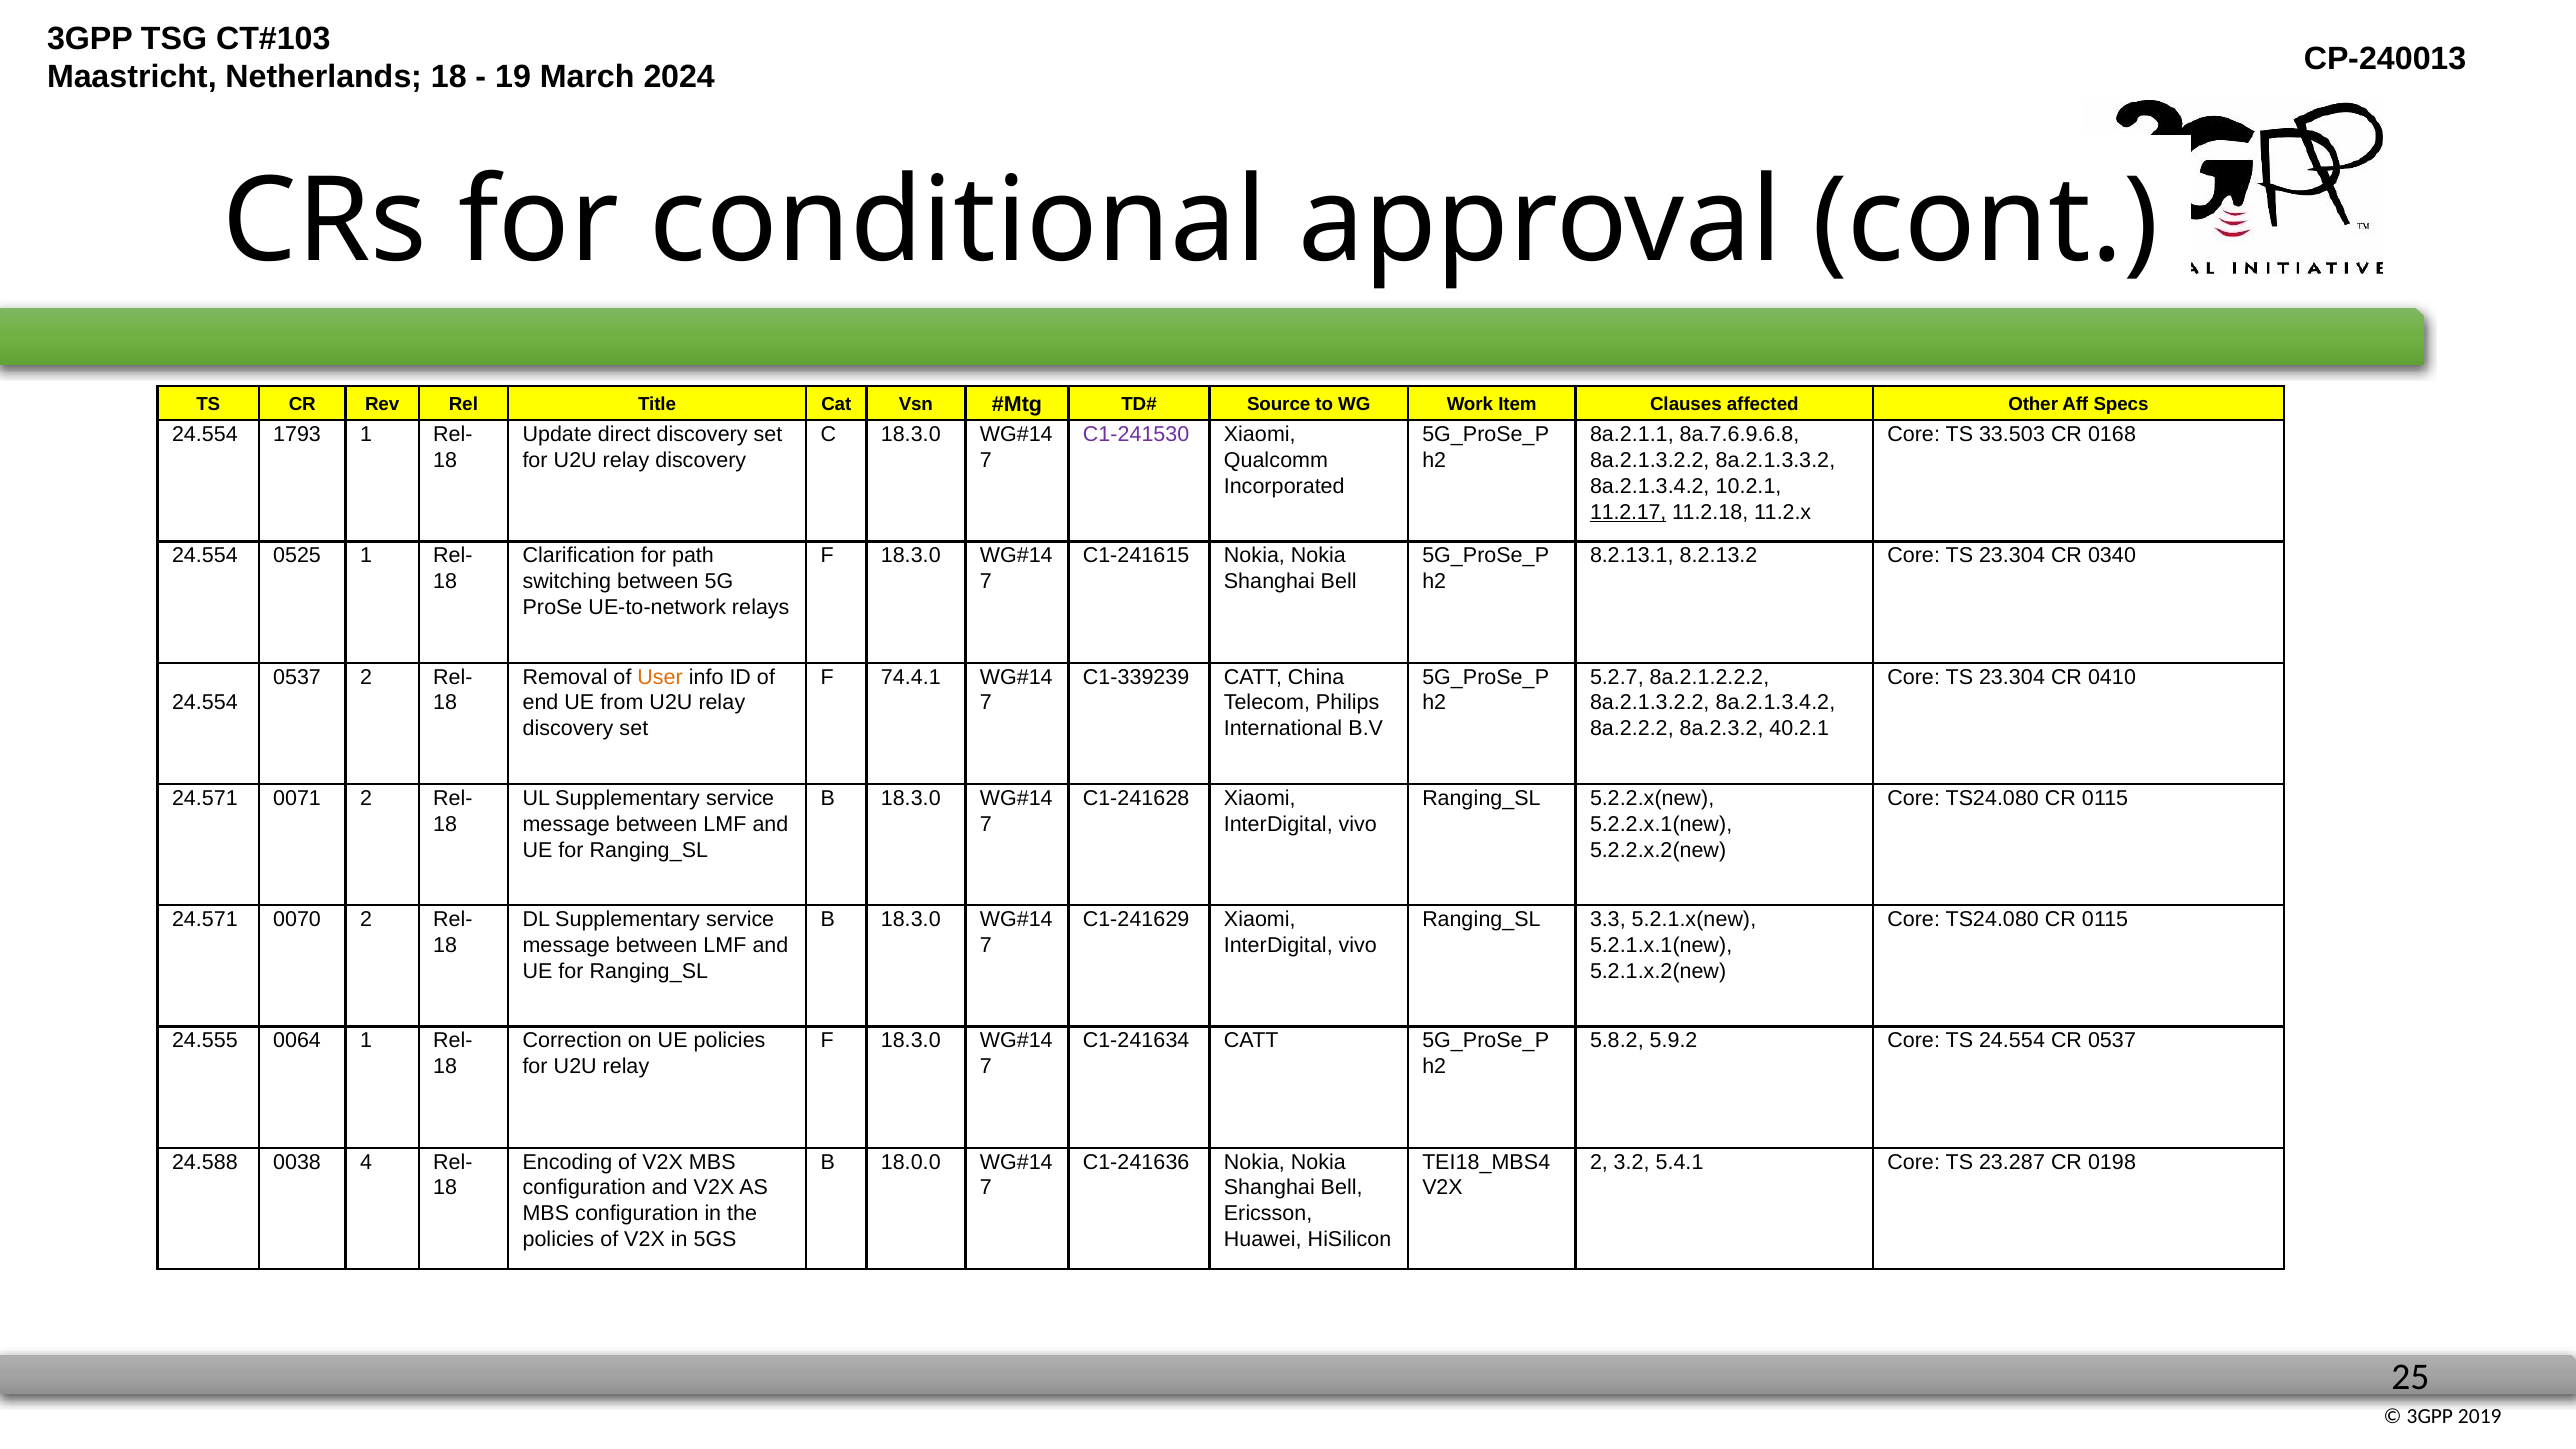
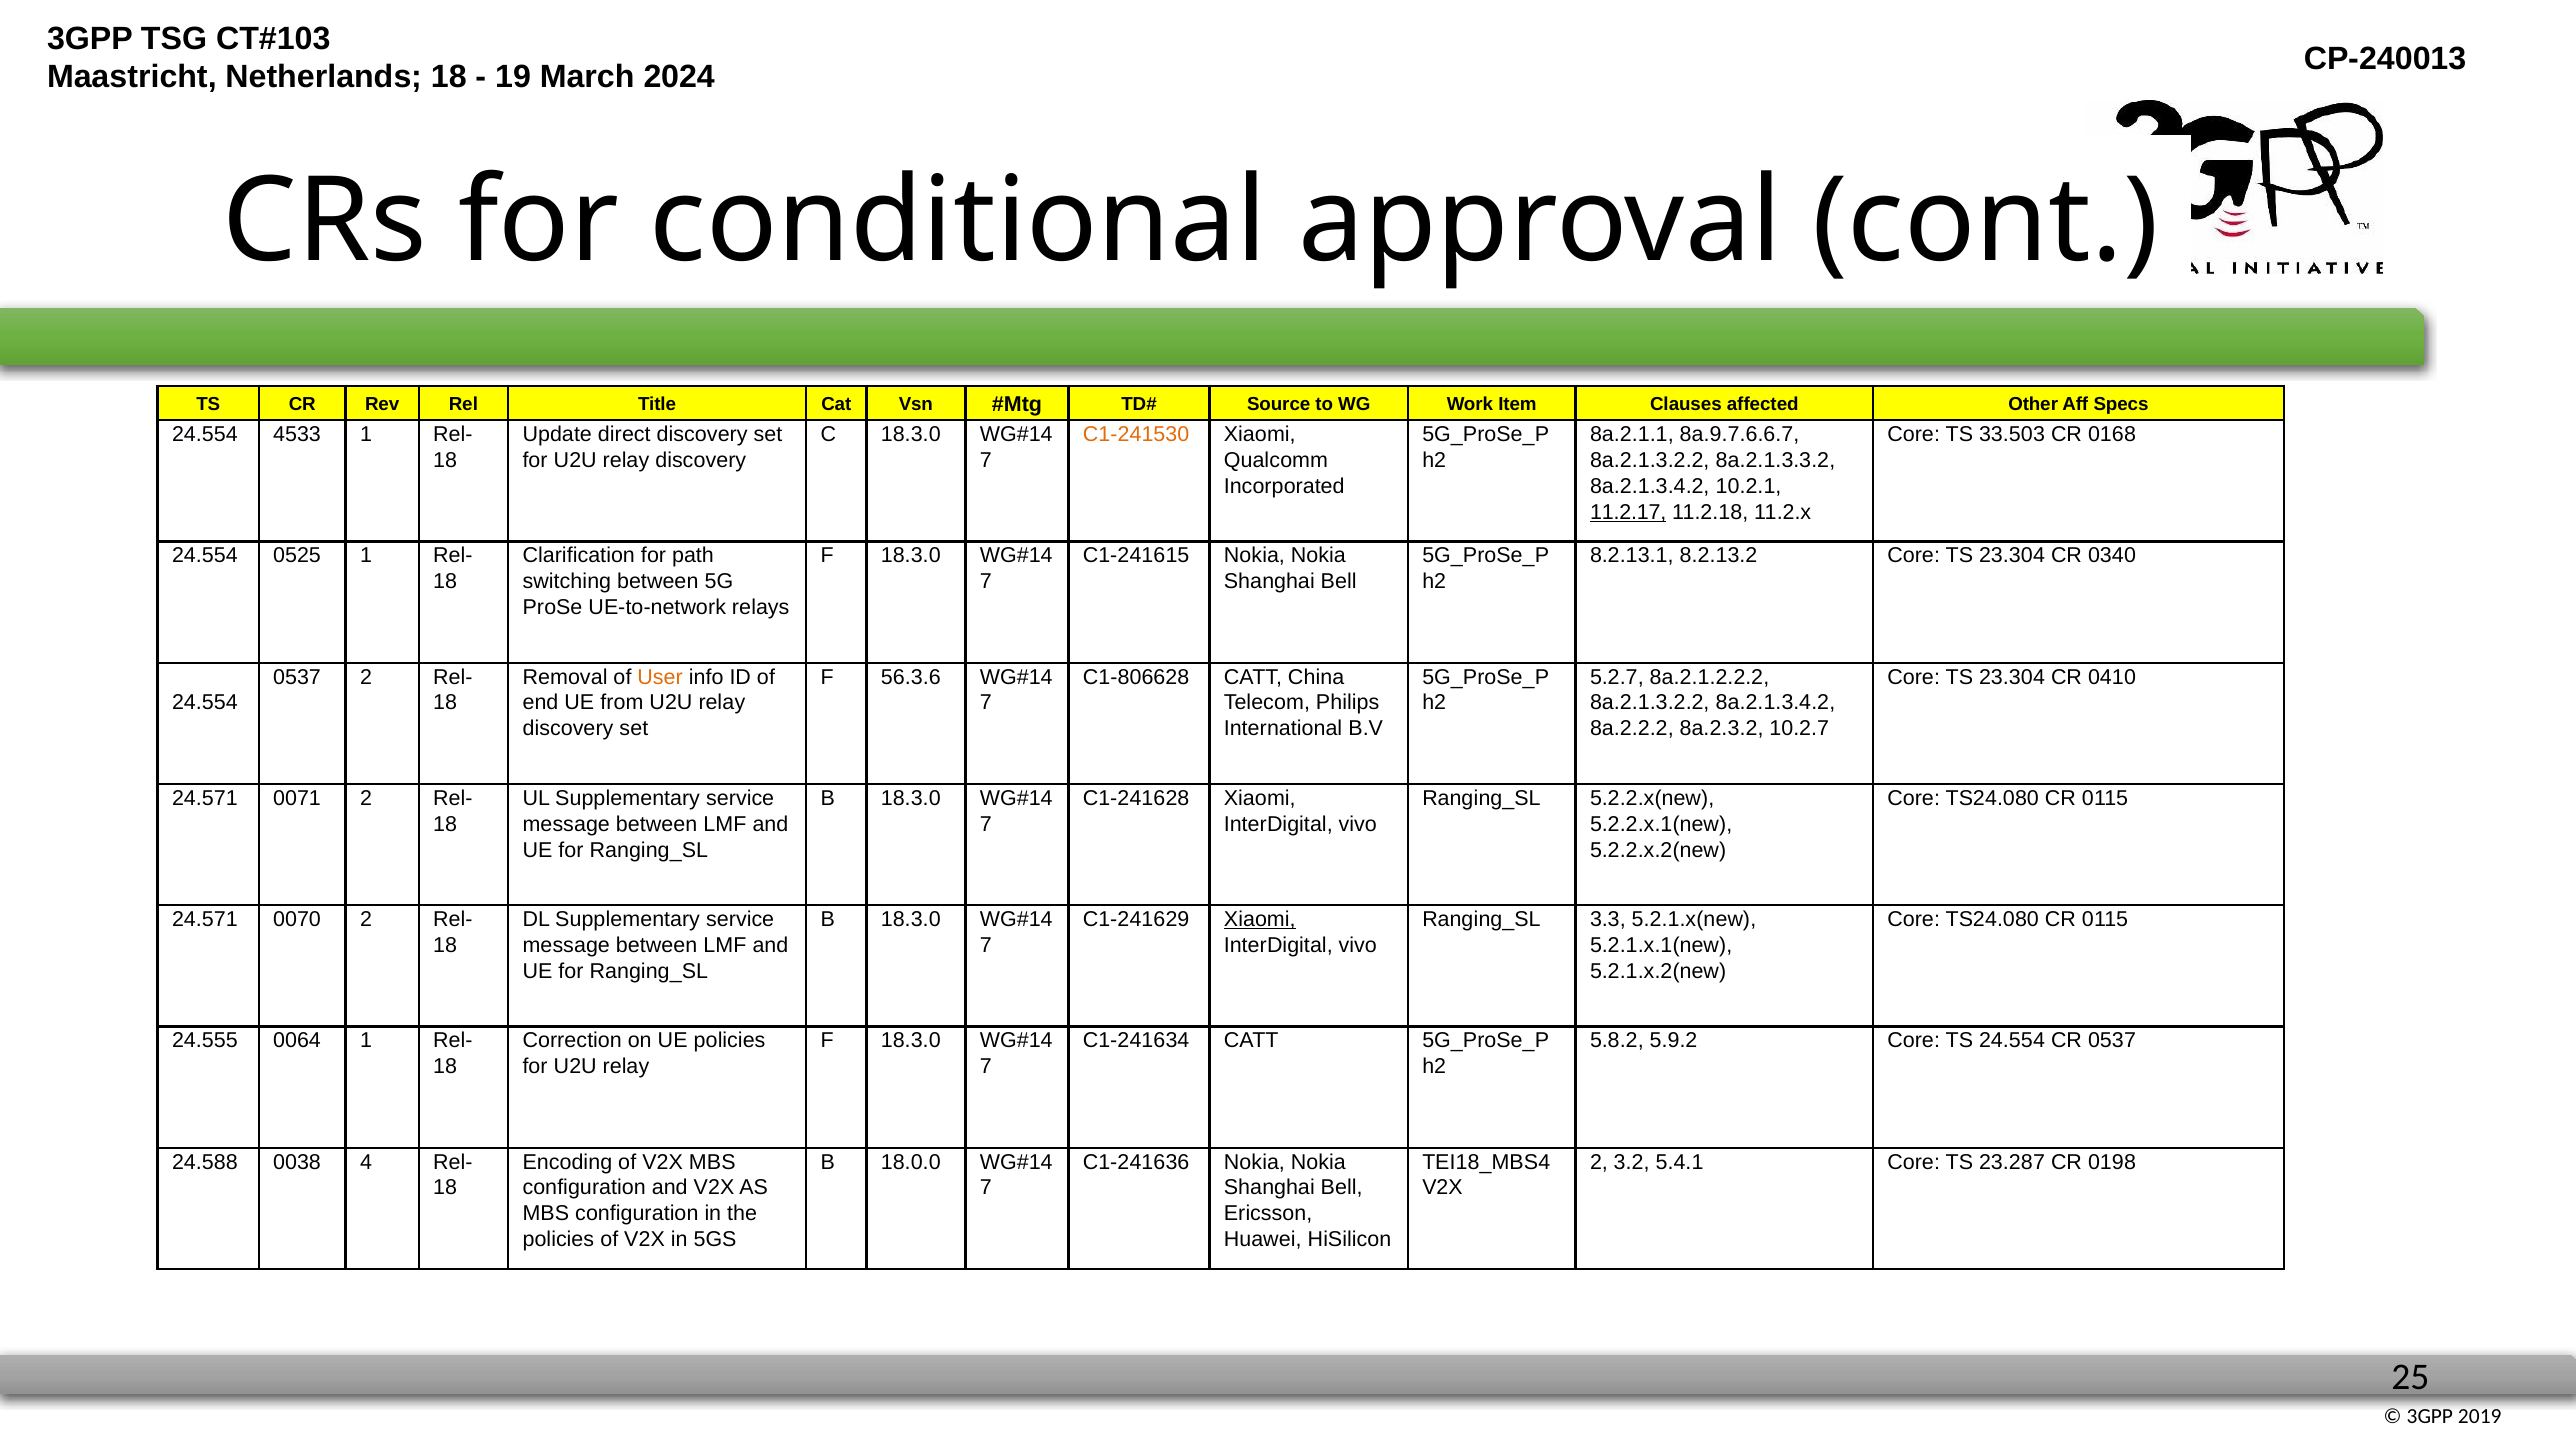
1793: 1793 -> 4533 (297, 434)
C1-241530 colour: purple -> orange (1136, 434)
8a.7.6.9.6.8: 8a.7.6.9.6.8 -> 8a.9.7.6.6.7 (1740, 434)
74.4.1: 74.4.1 -> 56.3.6 (911, 677)
C1-339239: C1-339239 -> C1-806628 (1136, 677)
40.2.1: 40.2.1 -> 10.2.7 (1799, 729)
Xiaomi underline: none -> present (1260, 919)
